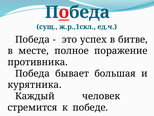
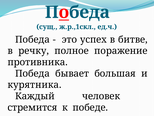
месте: месте -> речку (34, 51)
